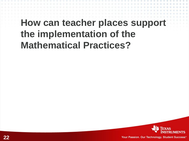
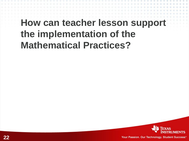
places: places -> lesson (113, 23)
